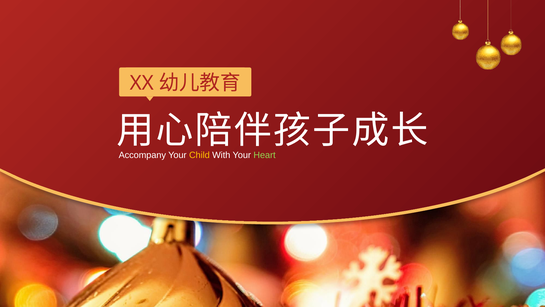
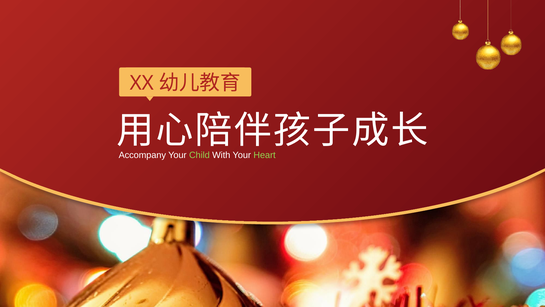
Child colour: yellow -> light green (199, 155)
